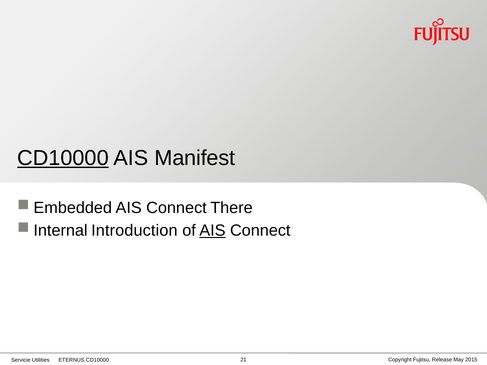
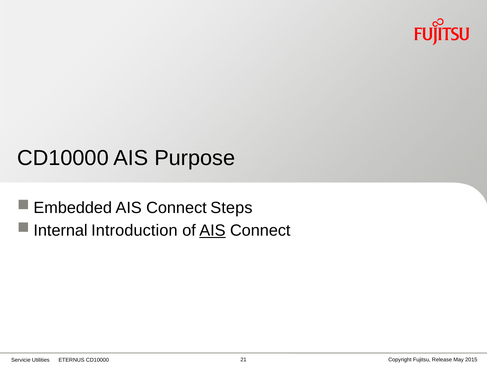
CD10000 underline: present -> none (63, 158)
Manifest: Manifest -> Purpose (195, 158)
There: There -> Steps (231, 208)
